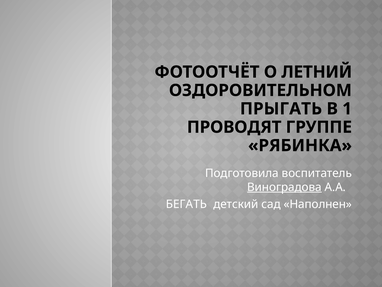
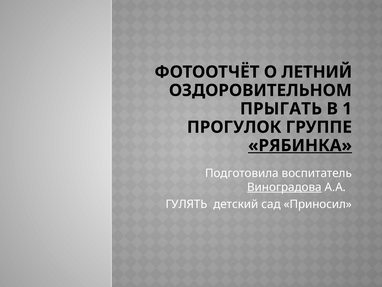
ПРОВОДЯТ: ПРОВОДЯТ -> ПРОГУЛОК (234, 127)
РЯБИНКА underline: none -> present (300, 145)
БЕГАТЬ: БЕГАТЬ -> ГУЛЯТЬ (186, 204)
Наполнен: Наполнен -> Приносил (318, 204)
